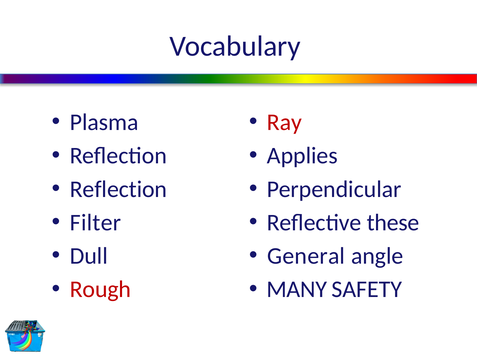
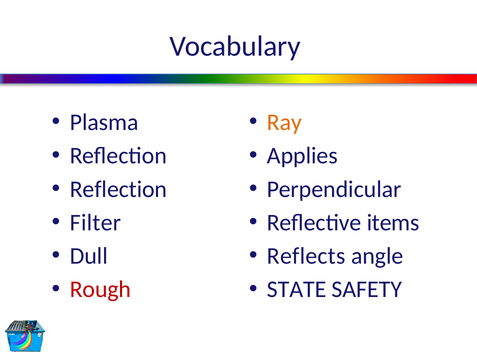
Ray colour: red -> orange (284, 122)
these: these -> items (393, 222)
General: General -> Reflects (306, 256)
MANY: MANY -> STATE (297, 289)
